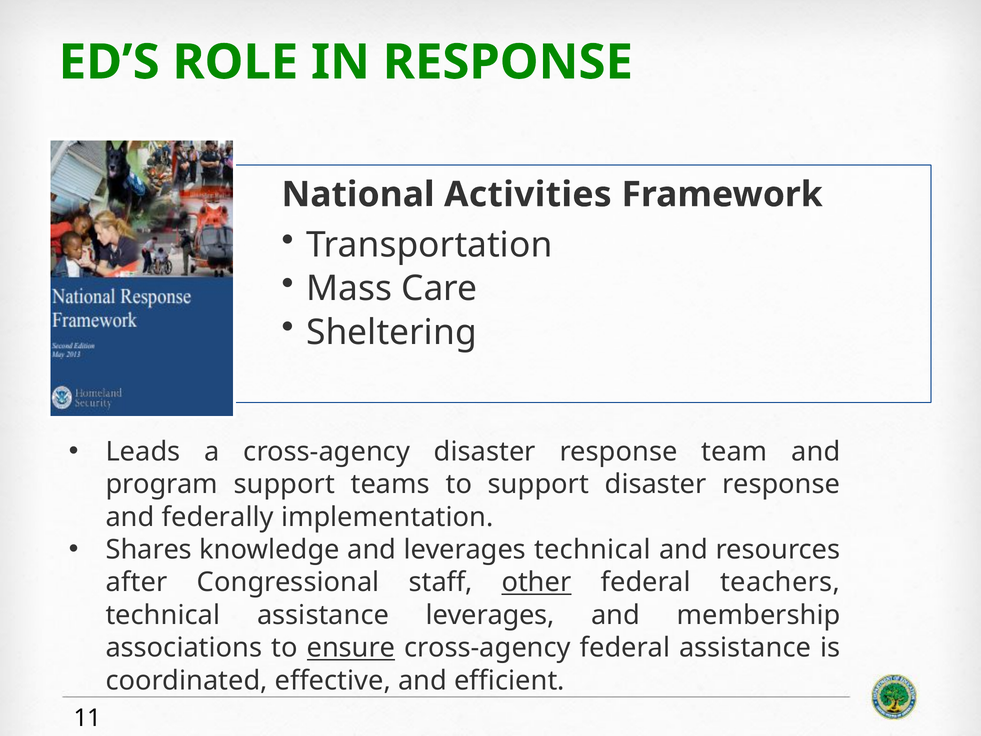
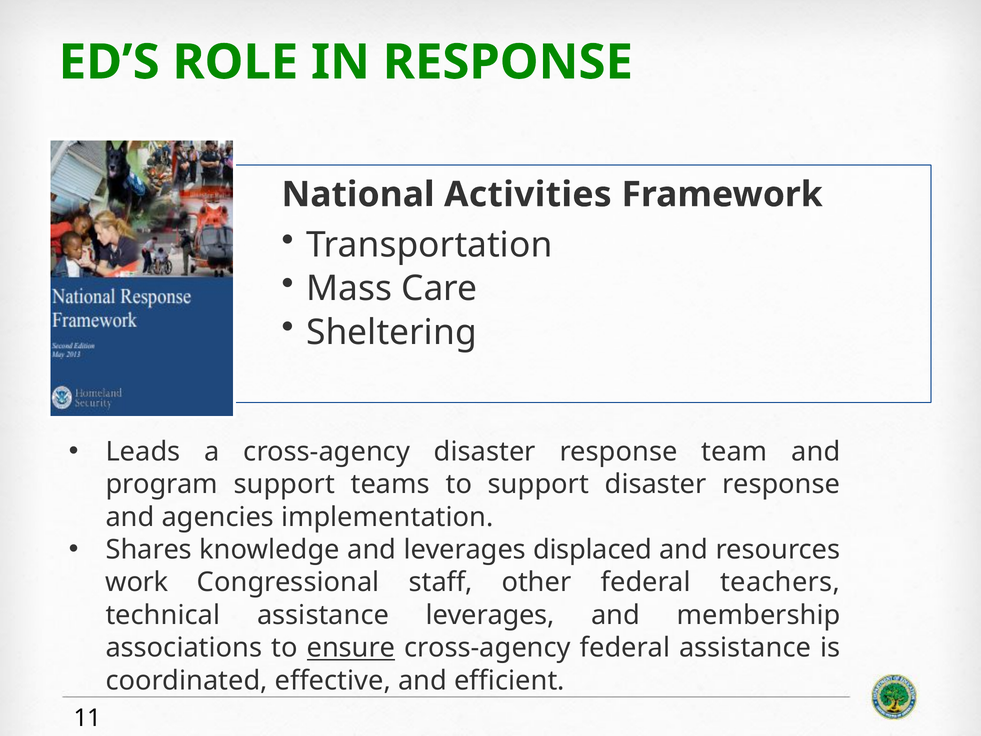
federally: federally -> agencies (218, 517)
leverages technical: technical -> displaced (593, 550)
after: after -> work (137, 582)
other underline: present -> none (537, 582)
